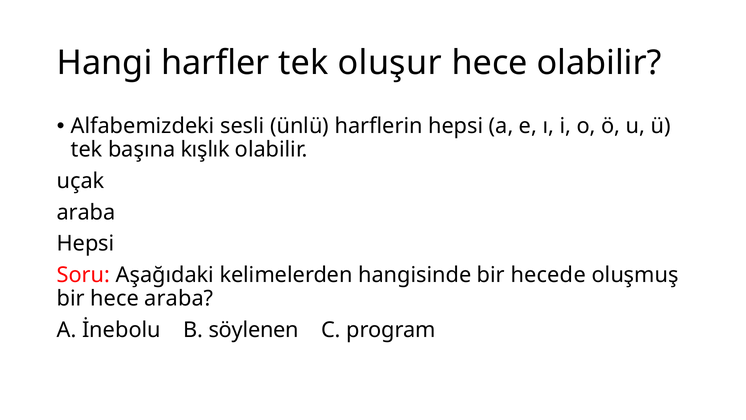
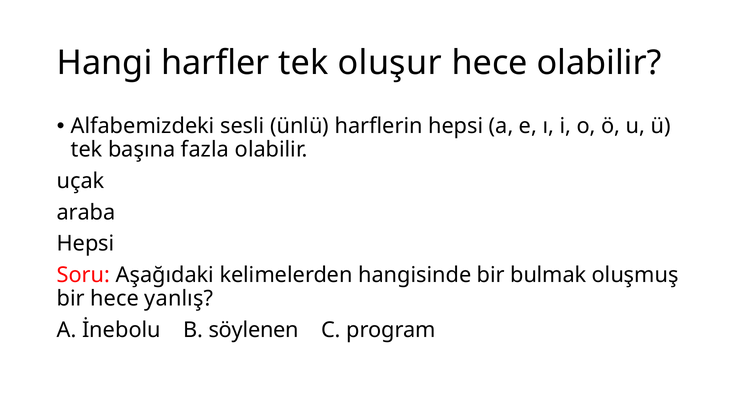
kışlık: kışlık -> fazla (205, 150)
hecede: hecede -> bulmak (548, 275)
hece araba: araba -> yanlış (179, 298)
